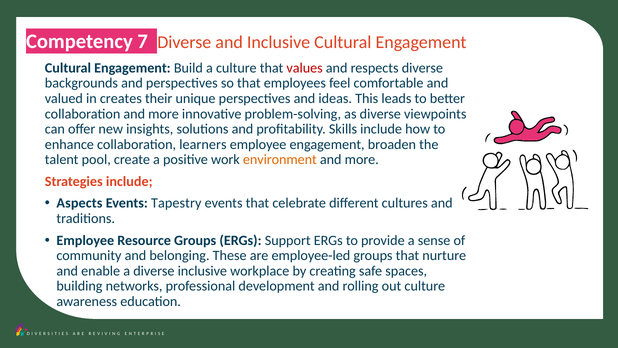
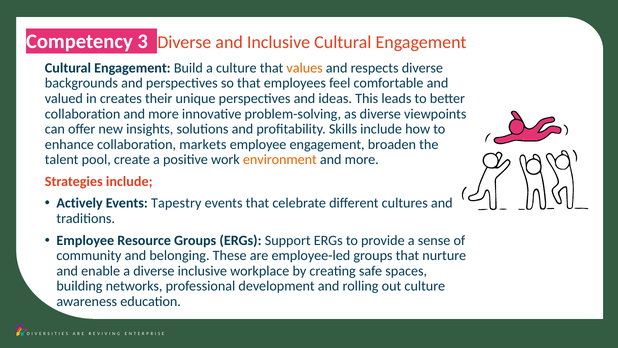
7: 7 -> 3 (143, 41)
values colour: red -> orange (305, 68)
learners: learners -> markets (203, 144)
Aspects: Aspects -> Actively (80, 203)
